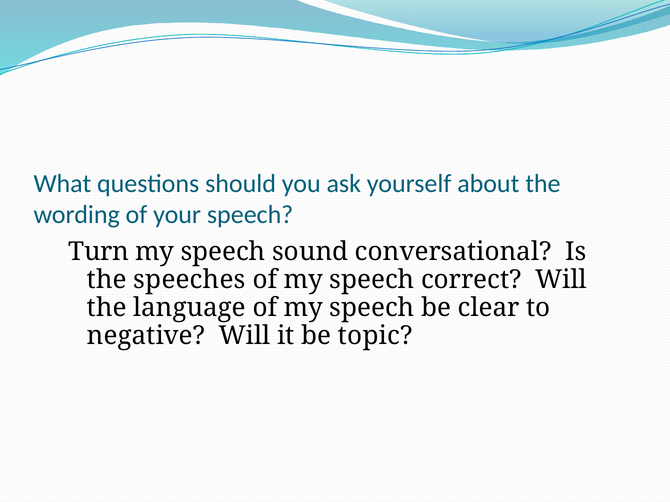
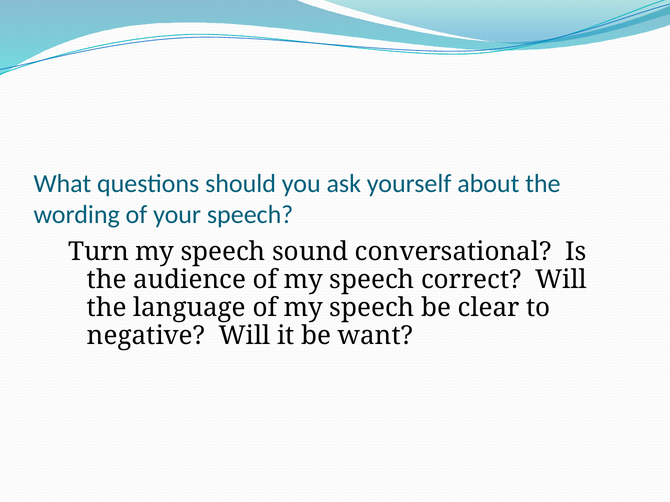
speeches: speeches -> audience (190, 280)
topic: topic -> want (375, 336)
